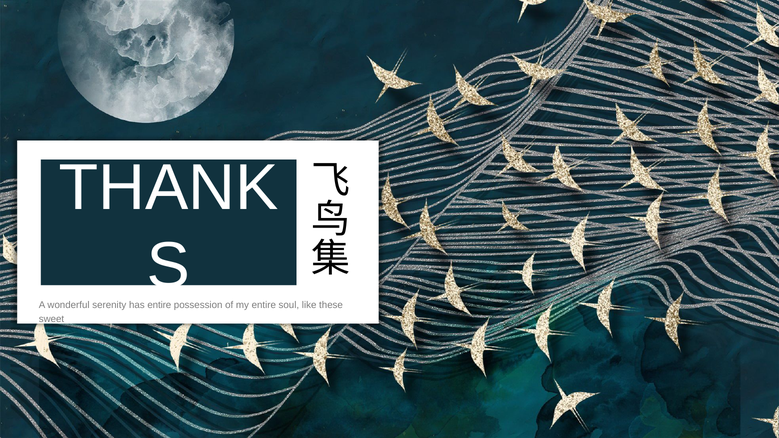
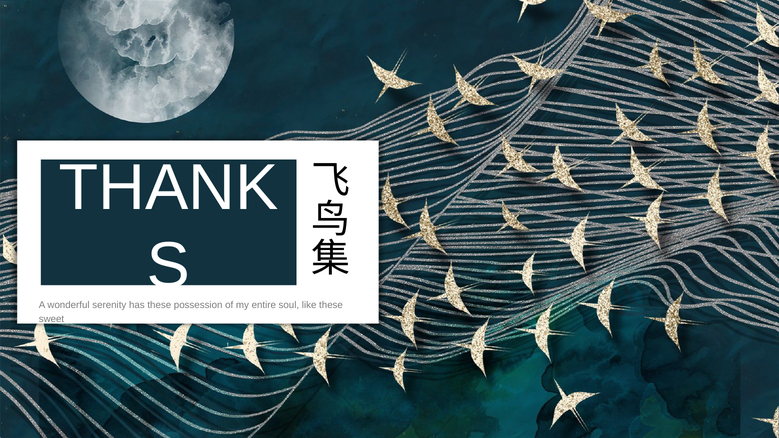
has entire: entire -> these (159, 305)
